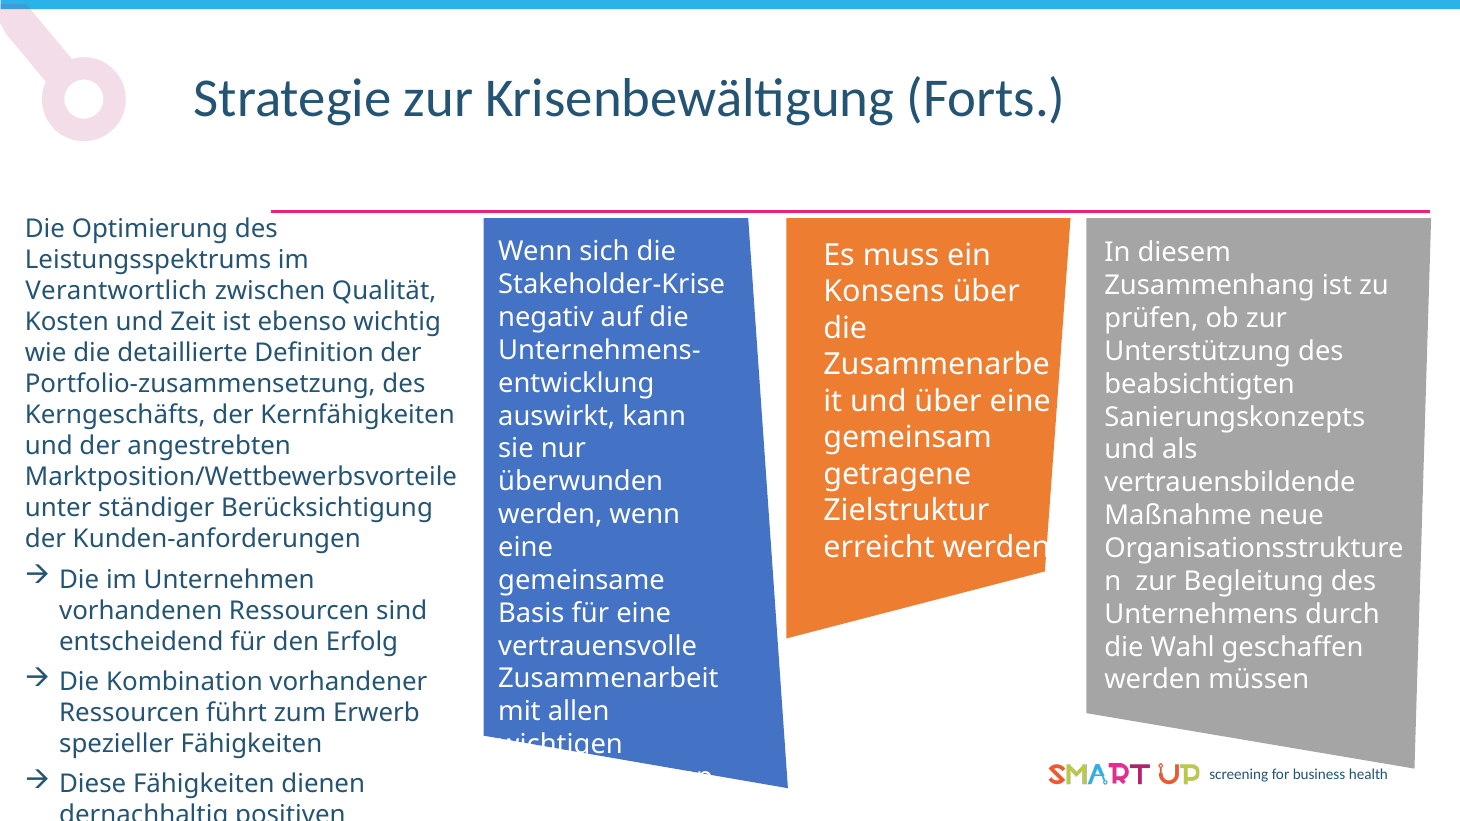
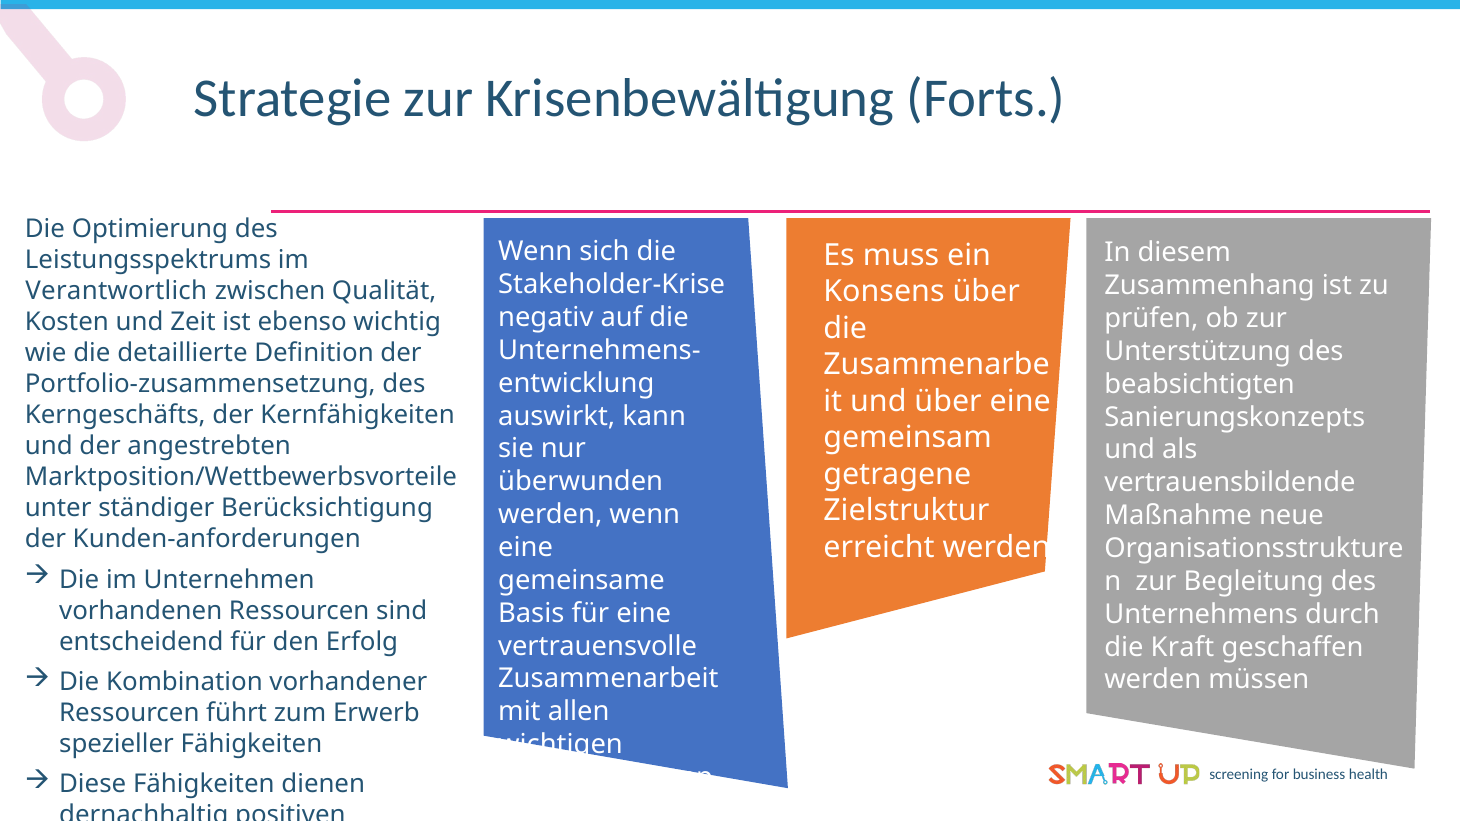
Wahl: Wahl -> Kraft (1183, 647)
